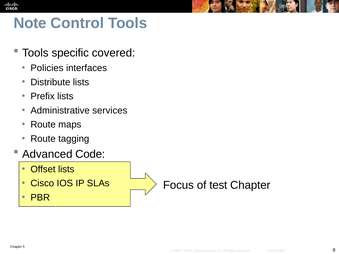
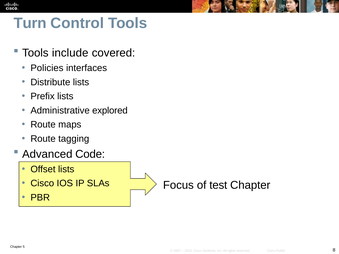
Note: Note -> Turn (30, 23)
specific: specific -> include (70, 53)
services: services -> explored (110, 111)
